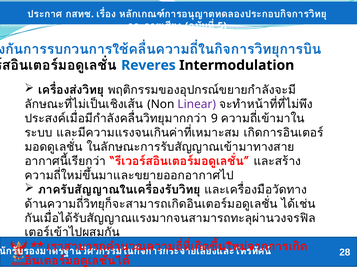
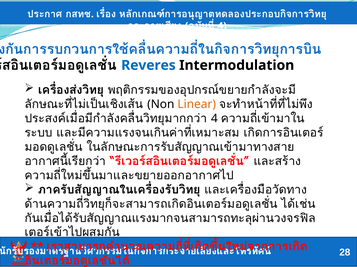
5: 5 -> 4 (222, 26)
Linear colour: purple -> orange (197, 104)
9: 9 -> 4 (214, 119)
